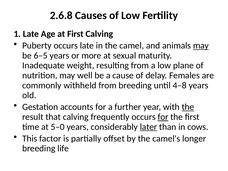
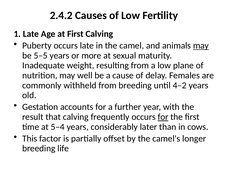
2.6.8: 2.6.8 -> 2.4.2 (61, 15)
6–5: 6–5 -> 5–5 (41, 56)
4–8: 4–8 -> 4–2 (180, 85)
the underline: present -> none (188, 107)
5–0: 5–0 -> 5–4 (58, 127)
later underline: present -> none (149, 127)
